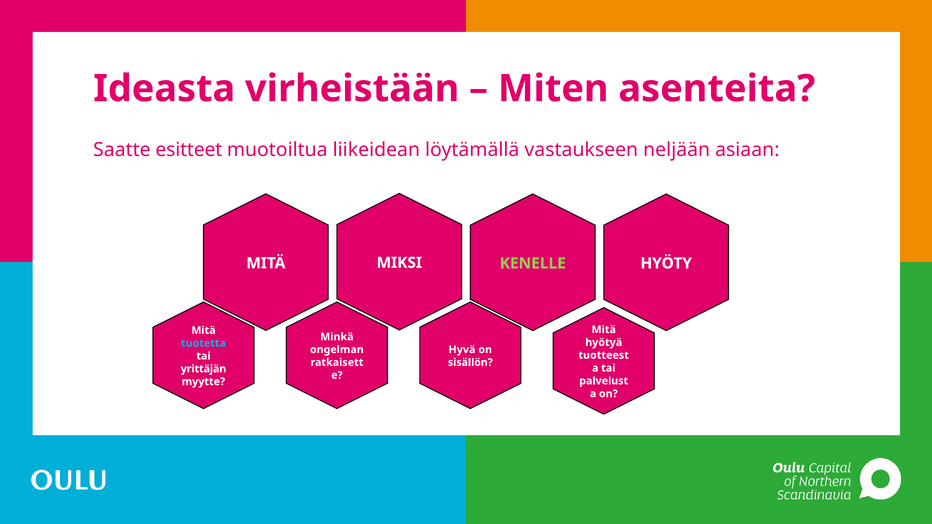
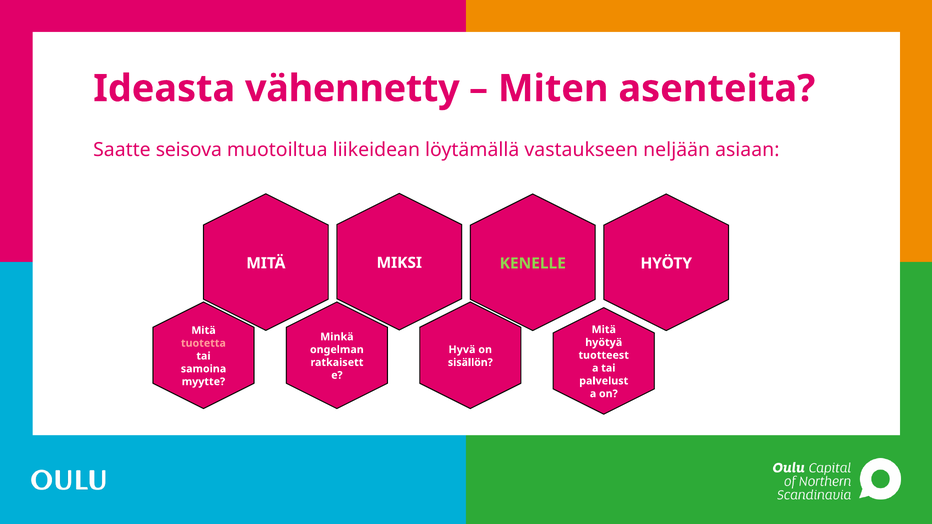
virheistään: virheistään -> vähennetty (352, 89)
esitteet: esitteet -> seisova (189, 150)
tuotetta colour: light blue -> pink (203, 343)
yrittäjän: yrittäjän -> samoina (203, 369)
